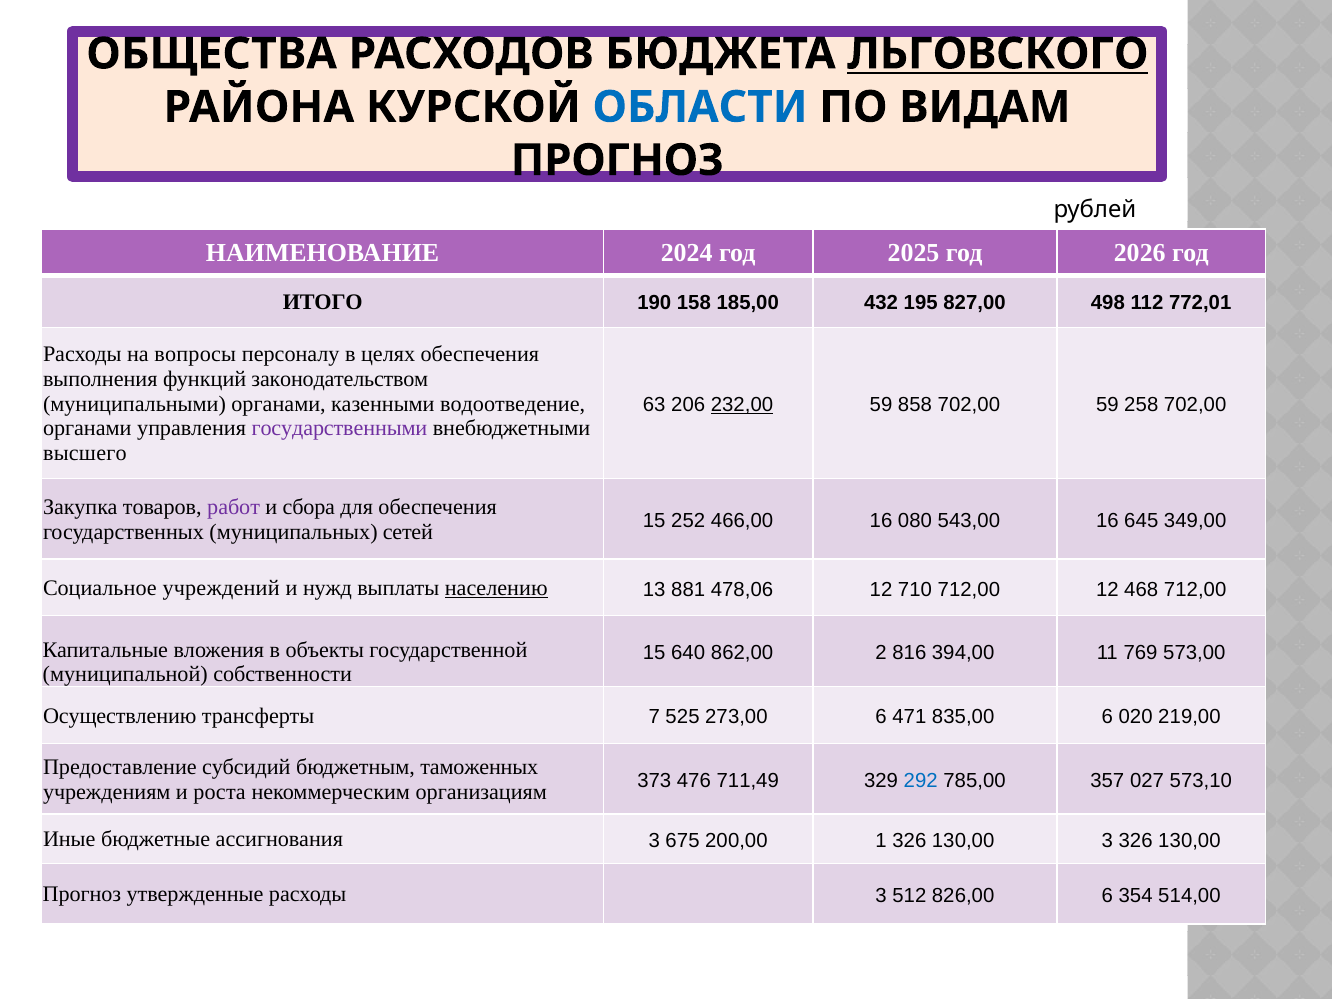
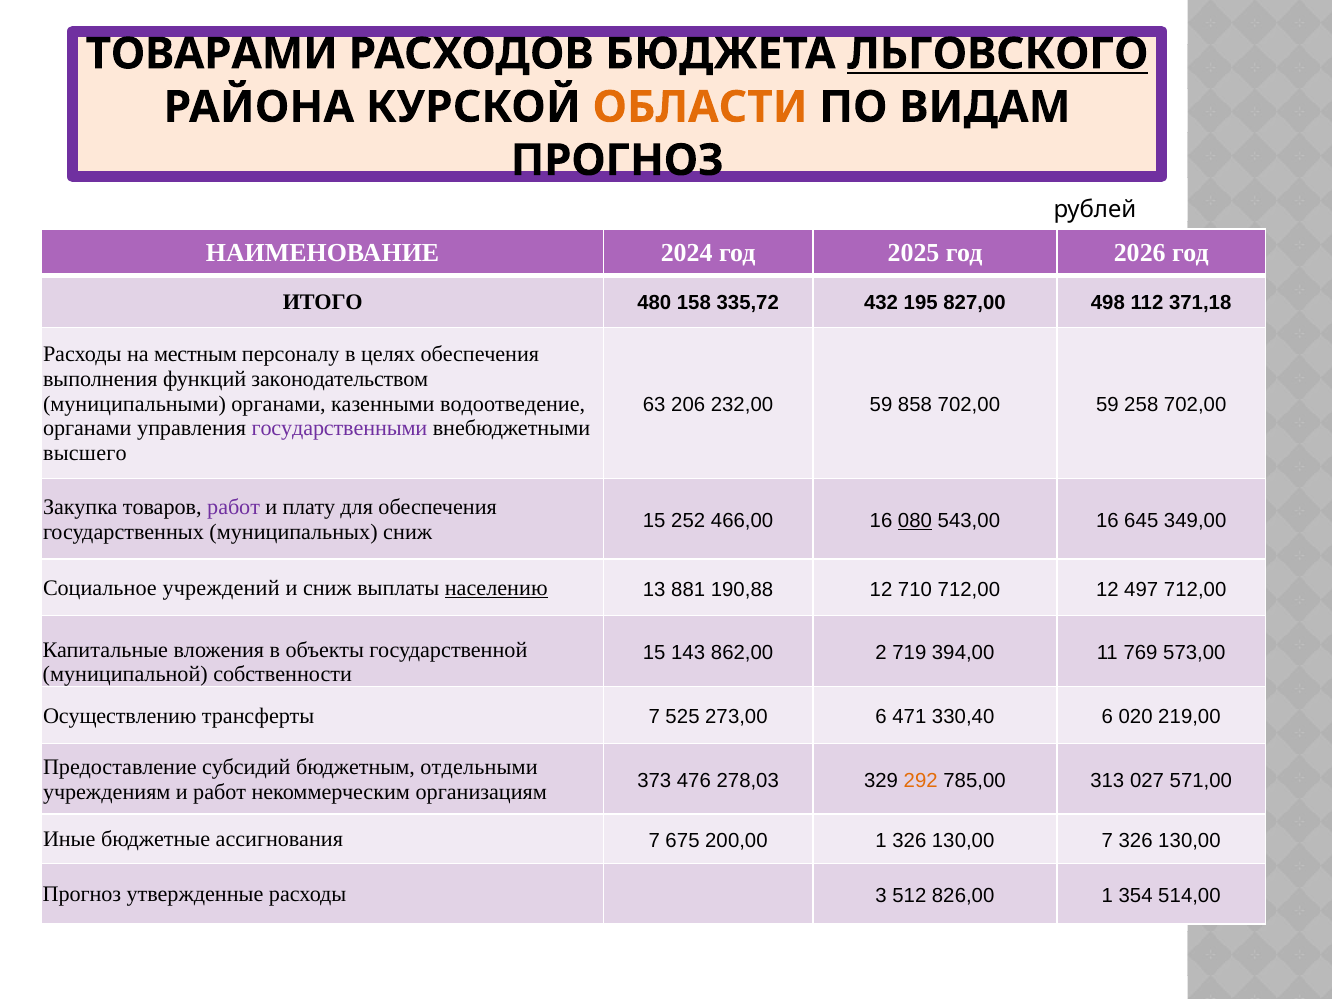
ОБЩЕСТВА: ОБЩЕСТВА -> ТОВАРАМИ (212, 54)
ОБЛАСТИ colour: blue -> orange (700, 107)
190: 190 -> 480 (654, 303)
185,00: 185,00 -> 335,72 (748, 303)
772,01: 772,01 -> 371,18 (1200, 303)
вопросы: вопросы -> местным (195, 354)
232,00 underline: present -> none (742, 405)
сбора: сбора -> плату (309, 507)
080 underline: none -> present (915, 521)
муниципальных сетей: сетей -> сниж (408, 532)
и нужд: нужд -> сниж (327, 588)
478,06: 478,06 -> 190,88 (742, 589)
468: 468 -> 497 (1141, 589)
640: 640 -> 143 (688, 653)
816: 816 -> 719 (909, 653)
835,00: 835,00 -> 330,40 (963, 717)
таможенных: таможенных -> отдельными (479, 767)
711,49: 711,49 -> 278,03 (748, 781)
292 colour: blue -> orange (921, 781)
357: 357 -> 313 (1107, 781)
573,10: 573,10 -> 571,00 (1201, 781)
и роста: роста -> работ (220, 792)
ассигнования 3: 3 -> 7 (654, 841)
130,00 3: 3 -> 7 (1107, 841)
826,00 6: 6 -> 1 (1107, 896)
